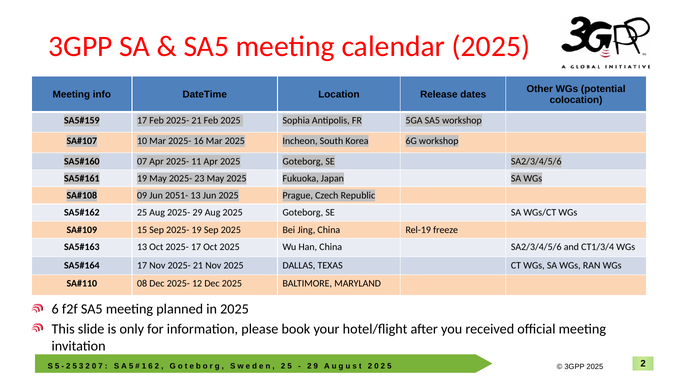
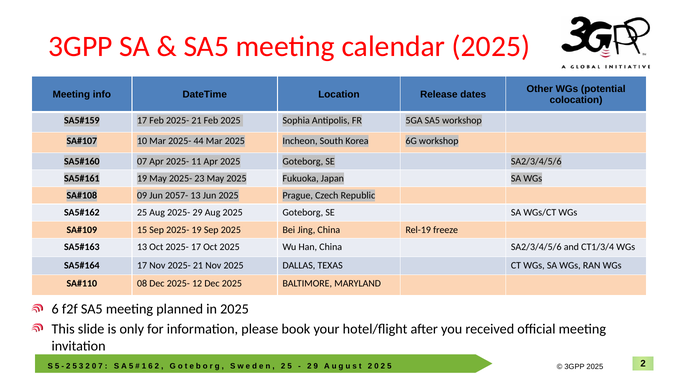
16: 16 -> 44 (199, 141)
2051-: 2051- -> 2057- (177, 196)
